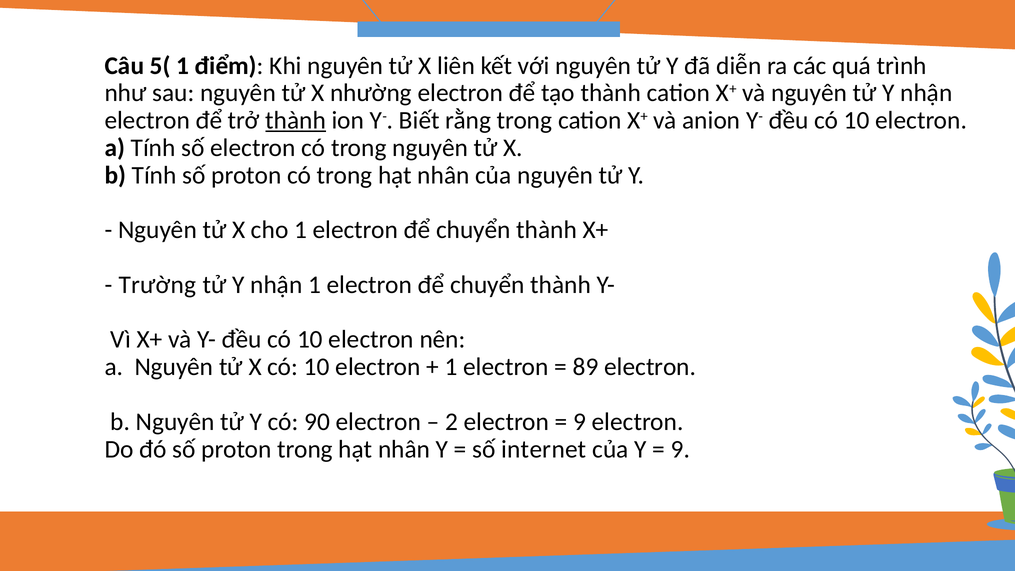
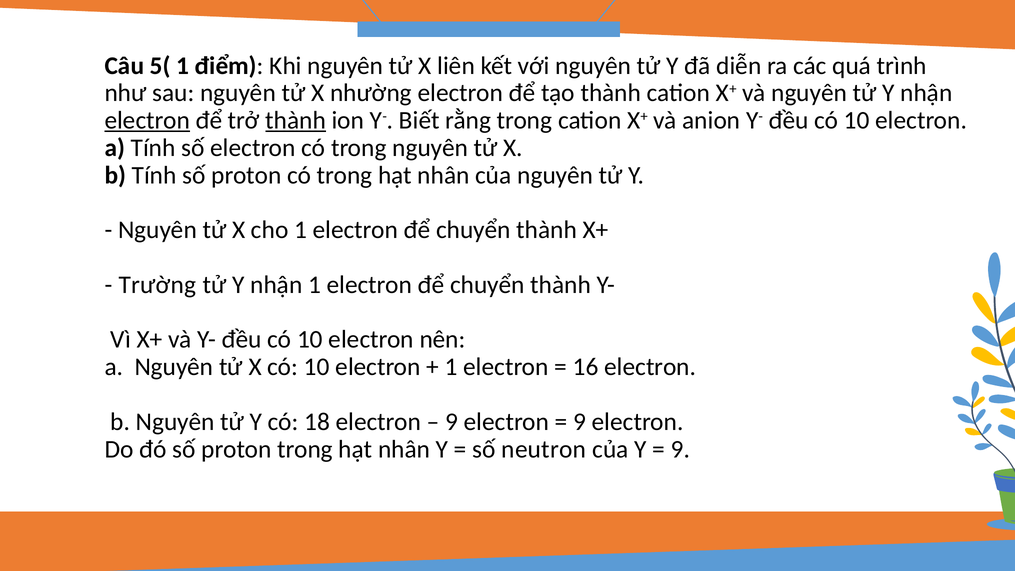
electron underline: none -> present (147, 120)
89: 89 -> 16 (586, 367)
90: 90 -> 18 (317, 422)
2: 2 -> 9 (452, 422)
internet: internet -> neutron (544, 449)
